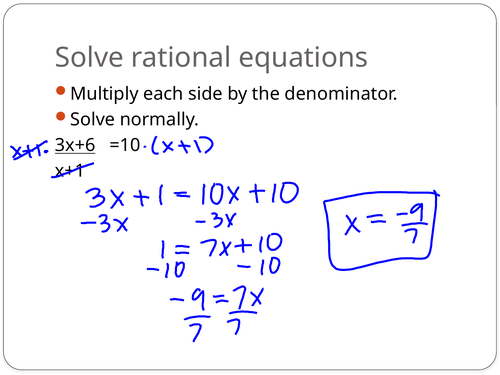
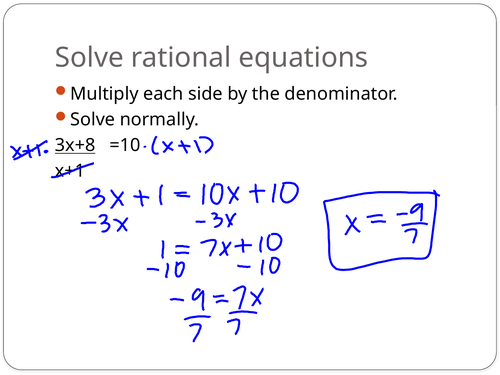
3x+6: 3x+6 -> 3x+8 (75, 145)
